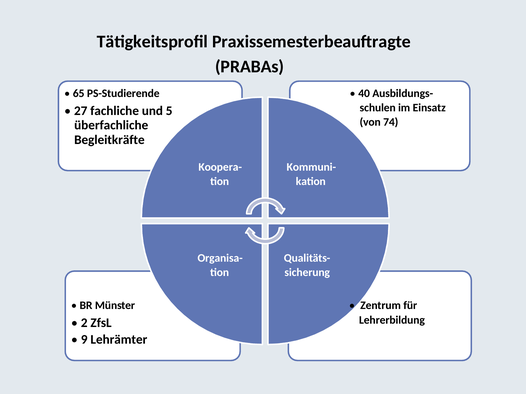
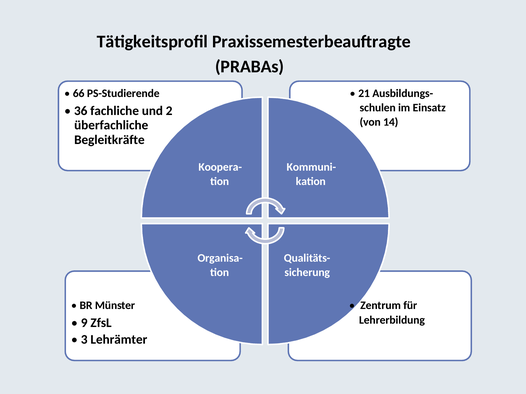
65: 65 -> 66 (79, 93)
40: 40 -> 21 (364, 93)
27: 27 -> 36 (81, 111)
5: 5 -> 2 (169, 111)
74: 74 -> 14 (391, 122)
2: 2 -> 9 (84, 323)
9: 9 -> 3 (84, 340)
